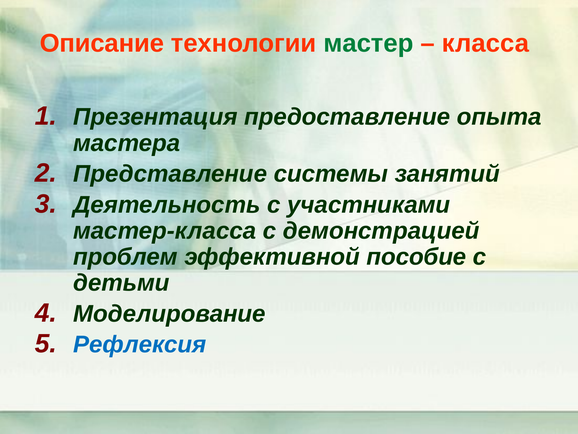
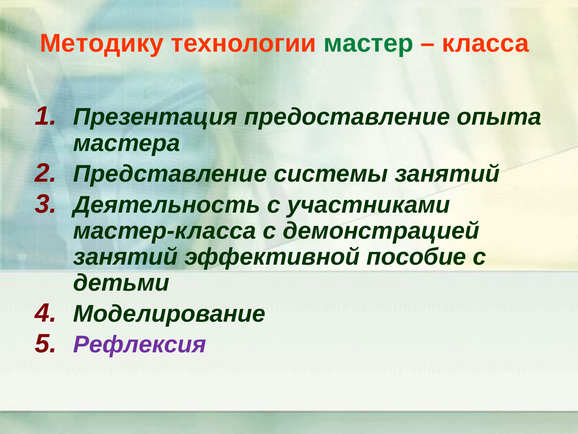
Описание: Описание -> Методику (102, 43)
проблем: проблем -> занятий (125, 257)
Рефлексия colour: blue -> purple (140, 344)
